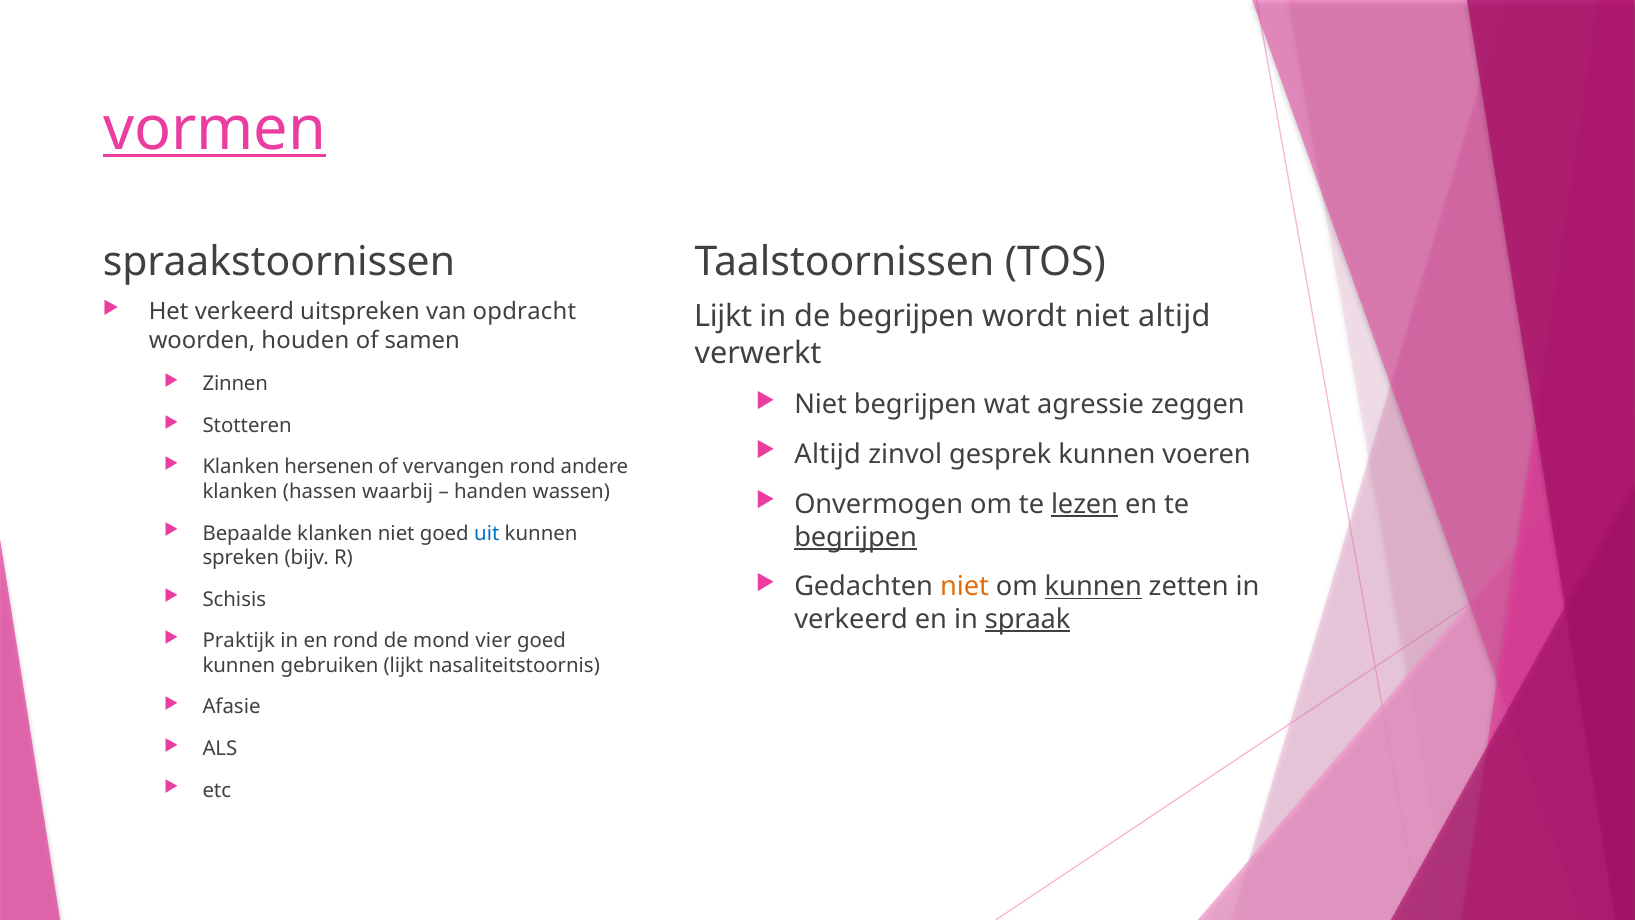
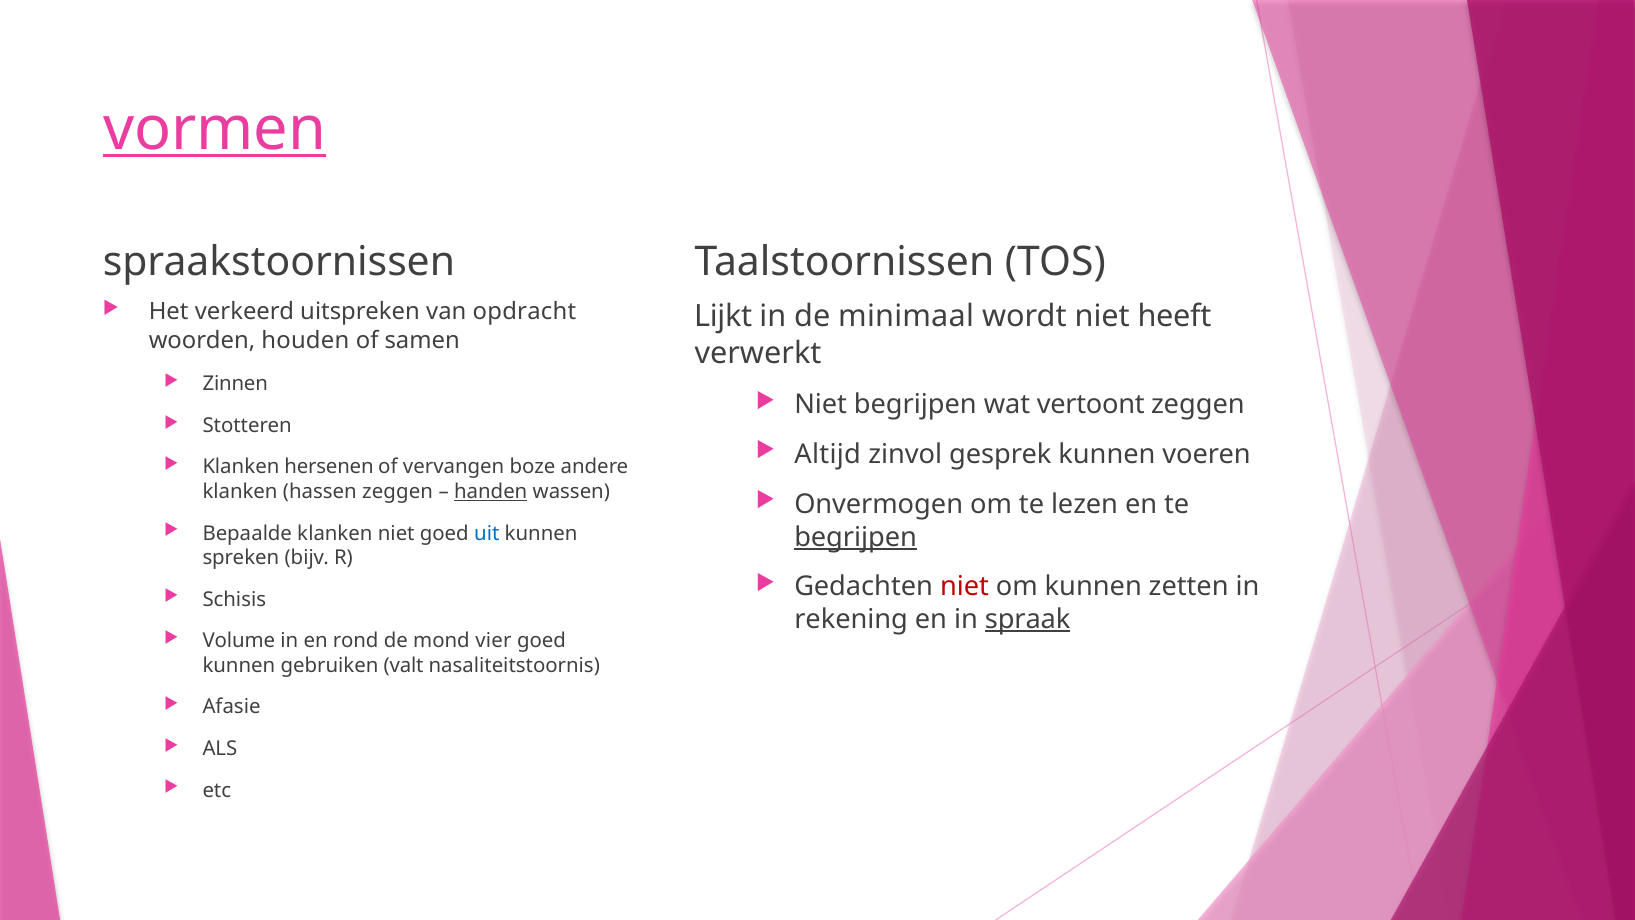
de begrijpen: begrijpen -> minimaal (906, 316)
niet altijd: altijd -> heeft (1175, 316)
agressie: agressie -> vertoont (1091, 405)
vervangen rond: rond -> boze (533, 467)
hassen waarbij: waarbij -> zeggen (398, 492)
handen underline: none -> present (491, 492)
lezen underline: present -> none (1085, 504)
niet colour: orange -> red (964, 587)
kunnen underline: present -> none (1093, 587)
verkeerd: verkeerd -> rekening (851, 619)
Praktijk: Praktijk -> Volume (239, 641)
gebruiken lijkt: lijkt -> valt (404, 665)
